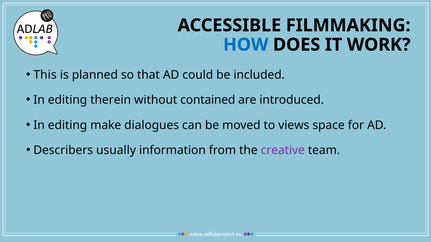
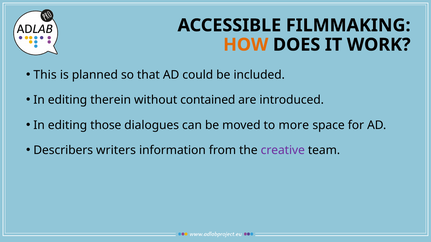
HOW colour: blue -> orange (246, 45)
make: make -> those (106, 125)
views: views -> more (294, 125)
usually: usually -> writers (116, 151)
